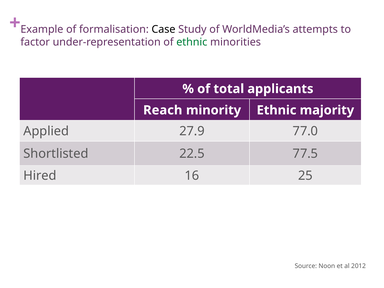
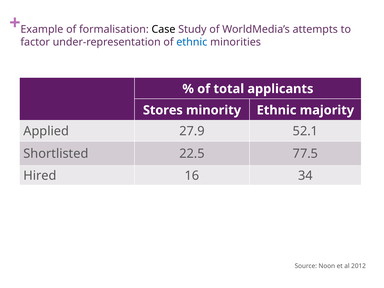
ethnic colour: green -> blue (192, 42)
Reach: Reach -> Stores (163, 110)
77.0: 77.0 -> 52.1 (305, 131)
25: 25 -> 34 (305, 176)
